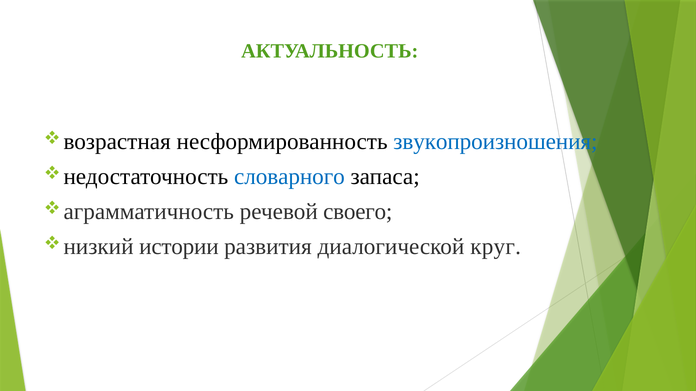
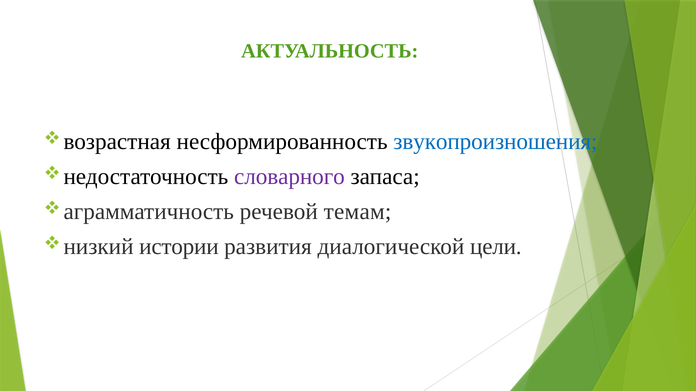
словарного colour: blue -> purple (289, 177)
своего: своего -> темам (358, 212)
круг: круг -> цели (496, 247)
